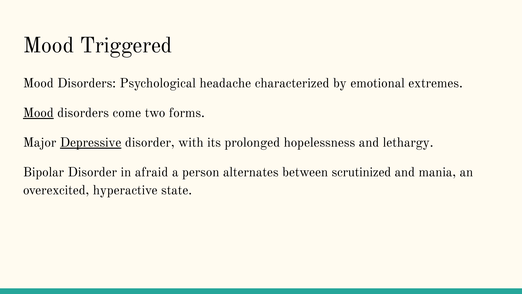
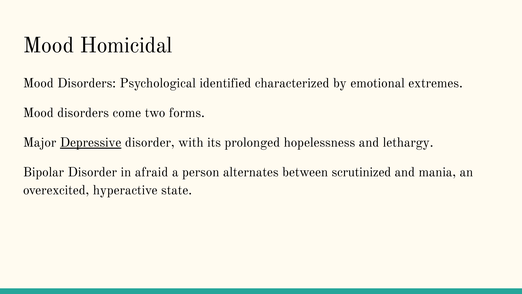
Triggered: Triggered -> Homicidal (126, 45)
headache: headache -> identified (225, 83)
Mood underline: present -> none (38, 113)
